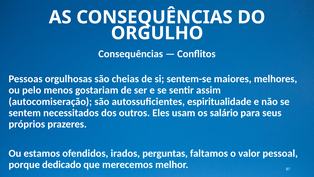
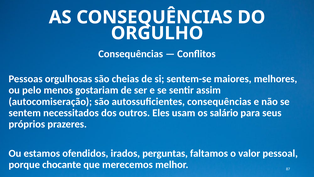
autossuficientes espiritualidade: espiritualidade -> consequências (219, 101)
dedicado: dedicado -> chocante (62, 164)
